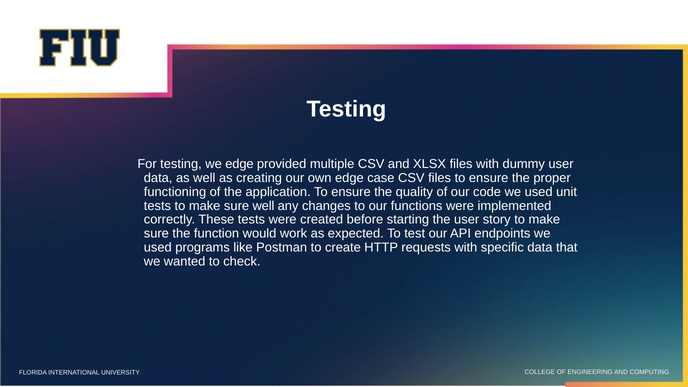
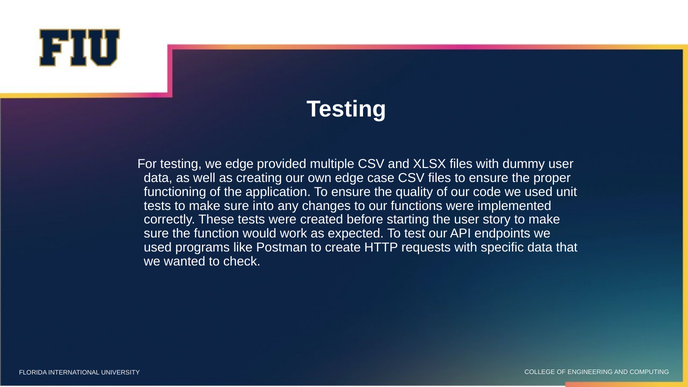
sure well: well -> into (263, 206)
